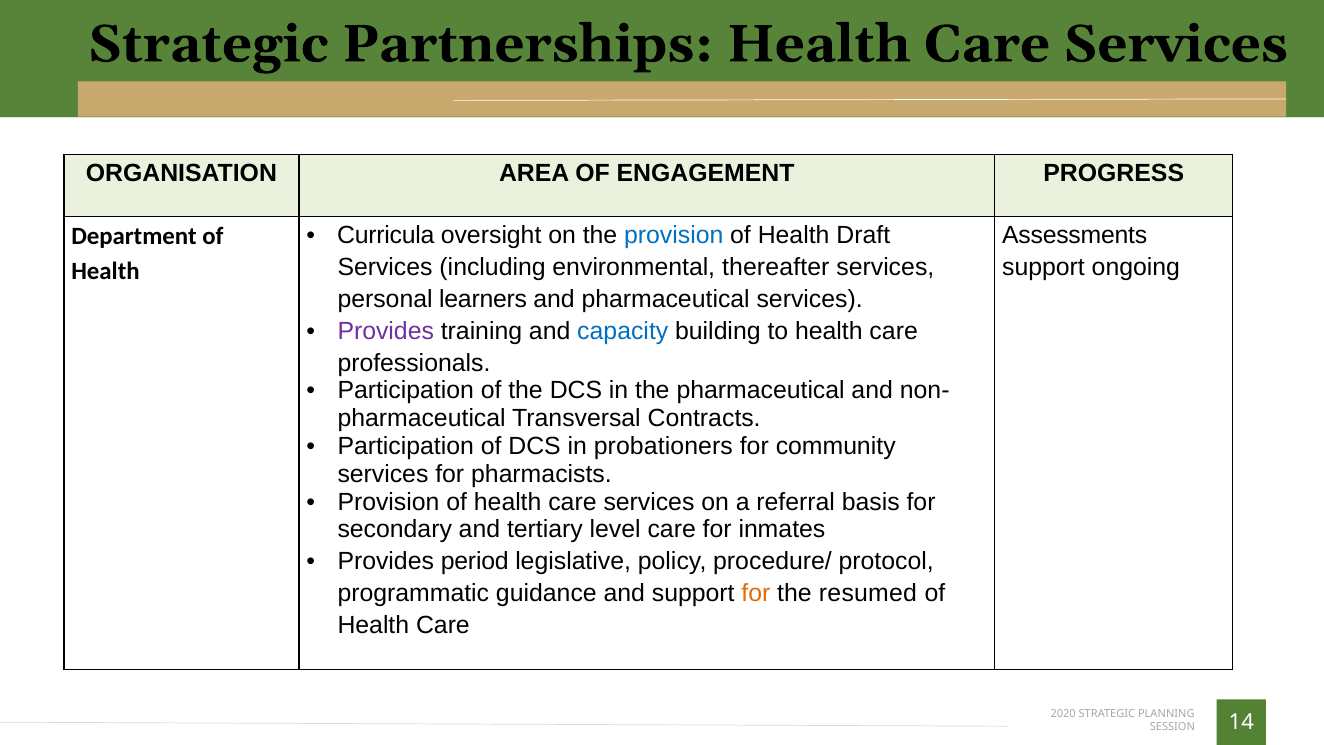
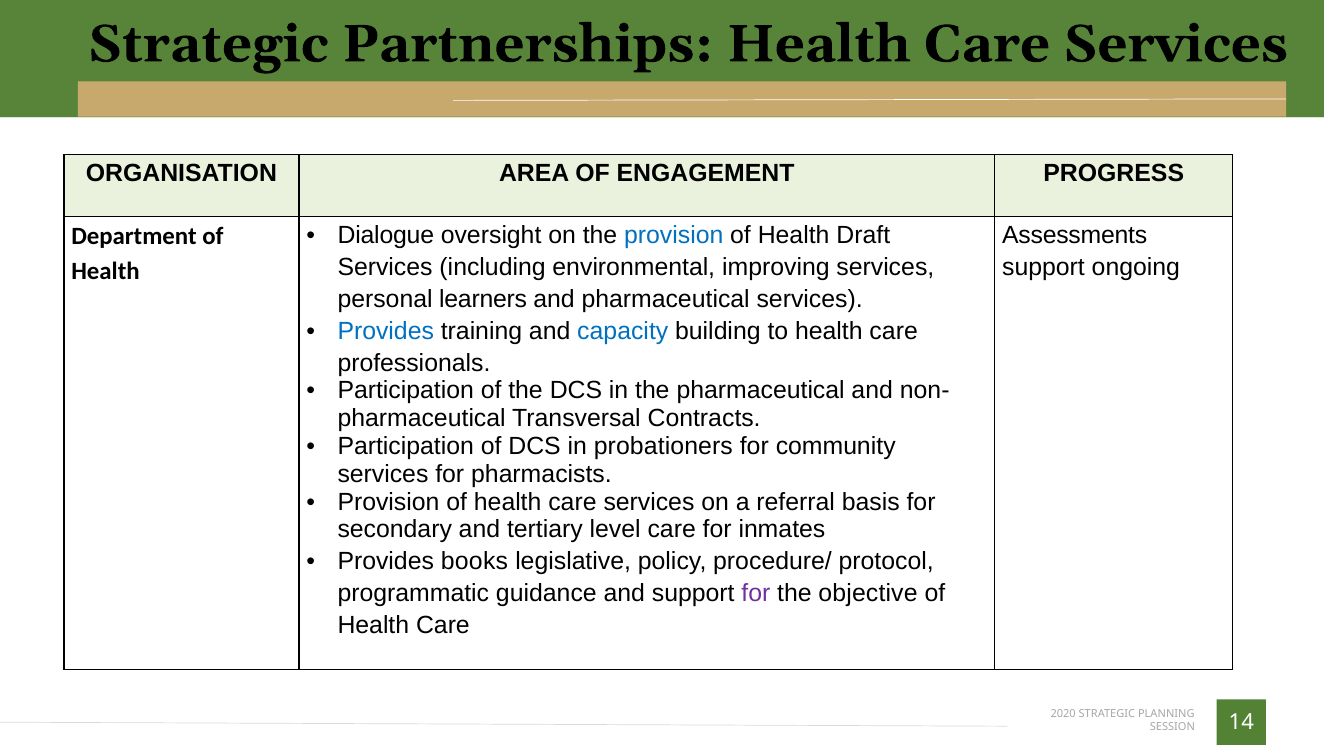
Curricula: Curricula -> Dialogue (386, 235)
thereafter: thereafter -> improving (776, 267)
Provides colour: purple -> blue (386, 331)
period: period -> books (475, 561)
for colour: orange -> purple (756, 593)
resumed: resumed -> objective (868, 593)
